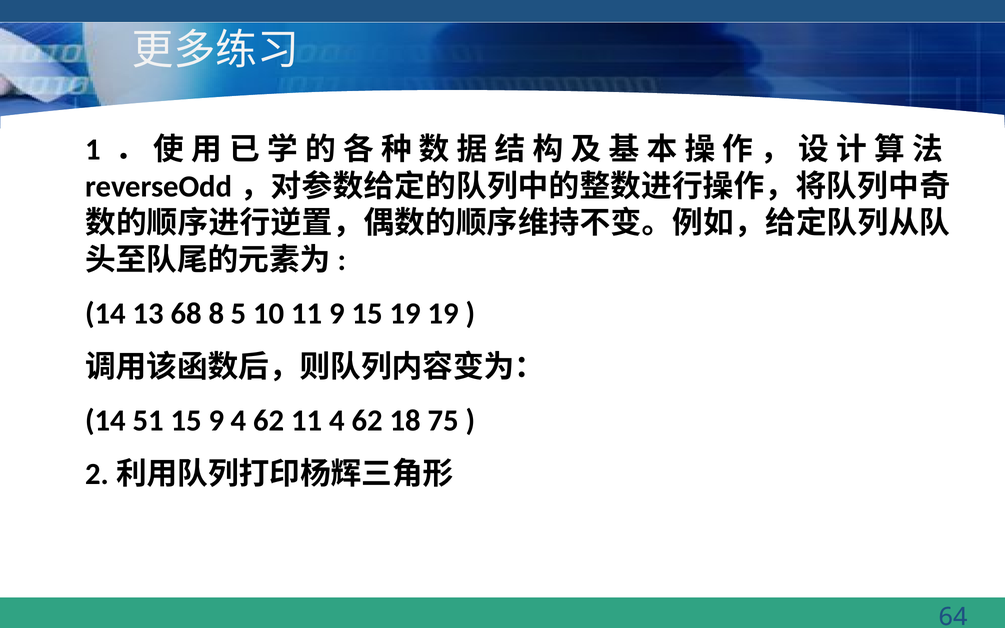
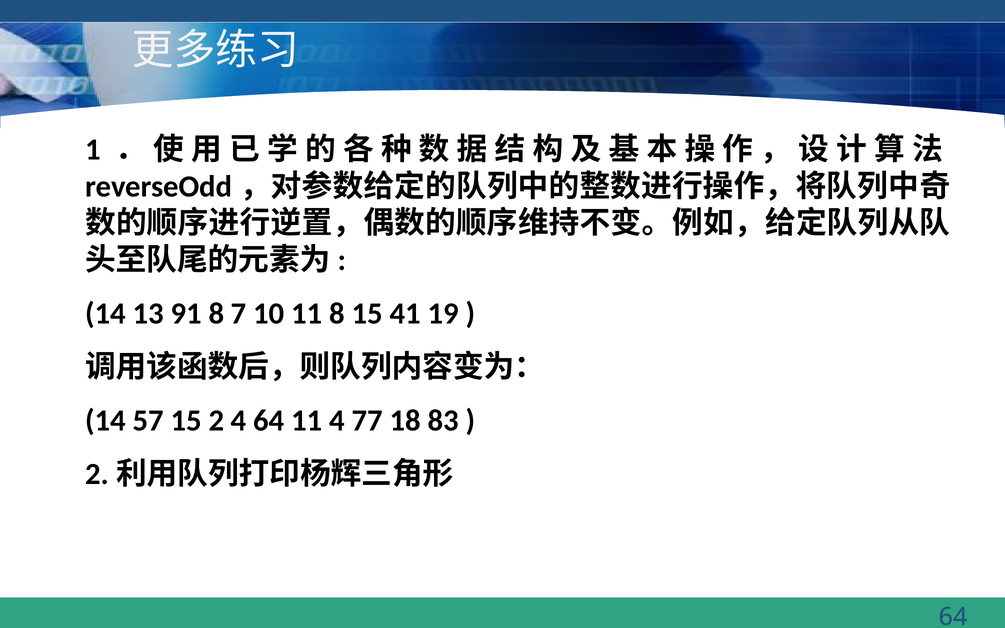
68: 68 -> 91 (186, 314)
5: 5 -> 7 (239, 314)
11 9: 9 -> 8 (337, 314)
15 19: 19 -> 41 (405, 314)
51: 51 -> 57 (148, 421)
15 9: 9 -> 2 (216, 421)
62: 62 -> 64 (269, 421)
11 4 62: 62 -> 77 (367, 421)
75: 75 -> 83 (443, 421)
